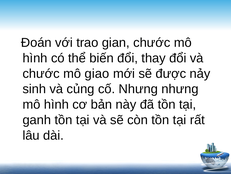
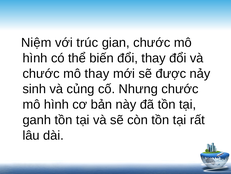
Đoán: Đoán -> Niệm (36, 42)
trao: trao -> trúc (87, 42)
mô giao: giao -> thay (97, 73)
Nhưng nhưng: nhưng -> chước (180, 89)
